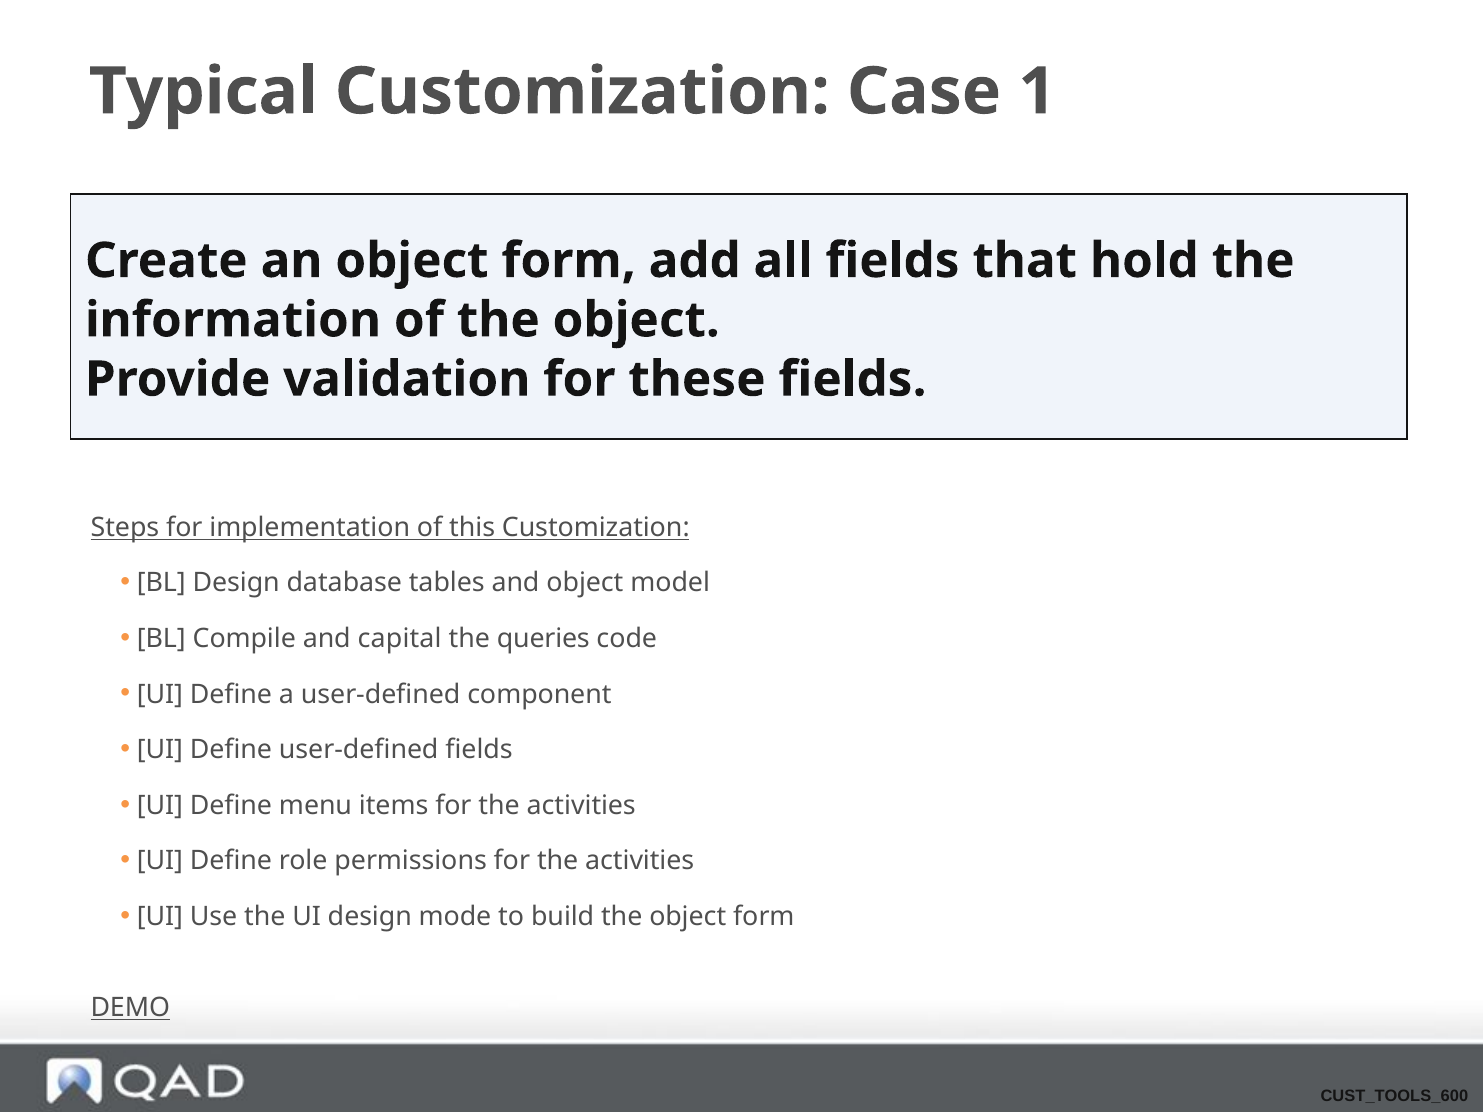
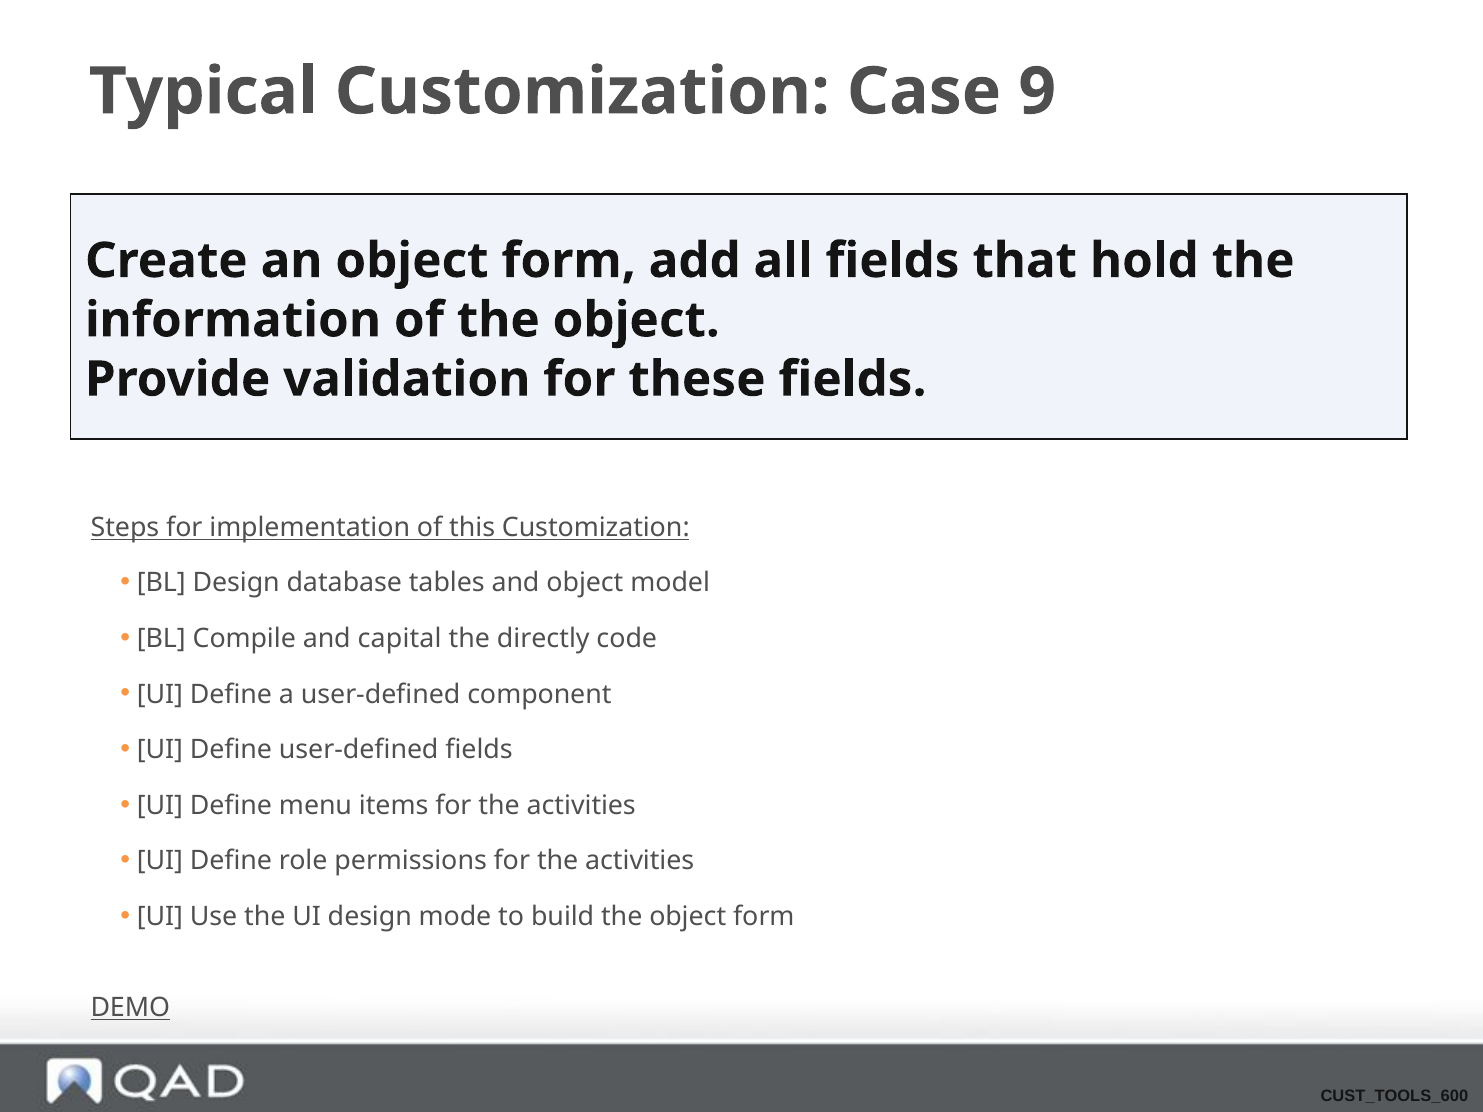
1: 1 -> 9 (1037, 92)
queries: queries -> directly (543, 639)
